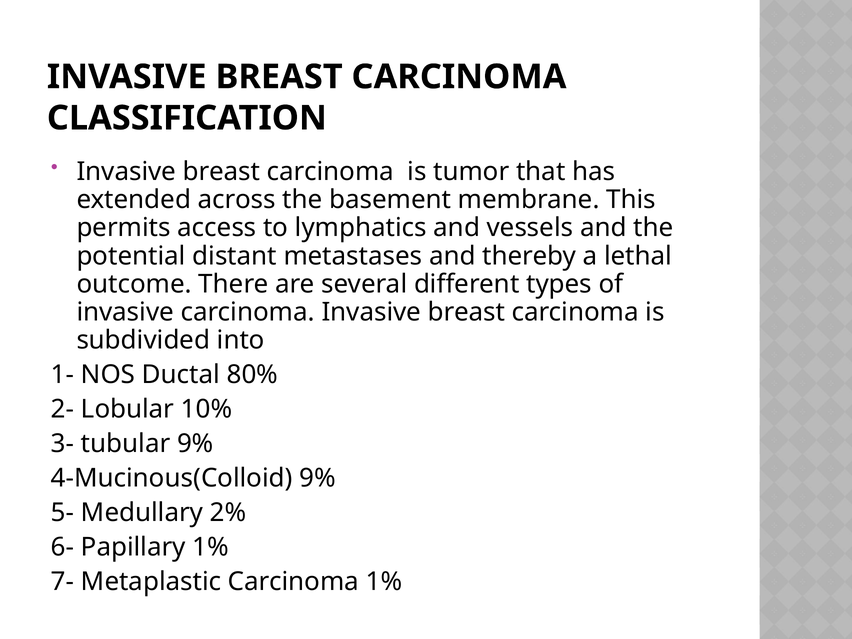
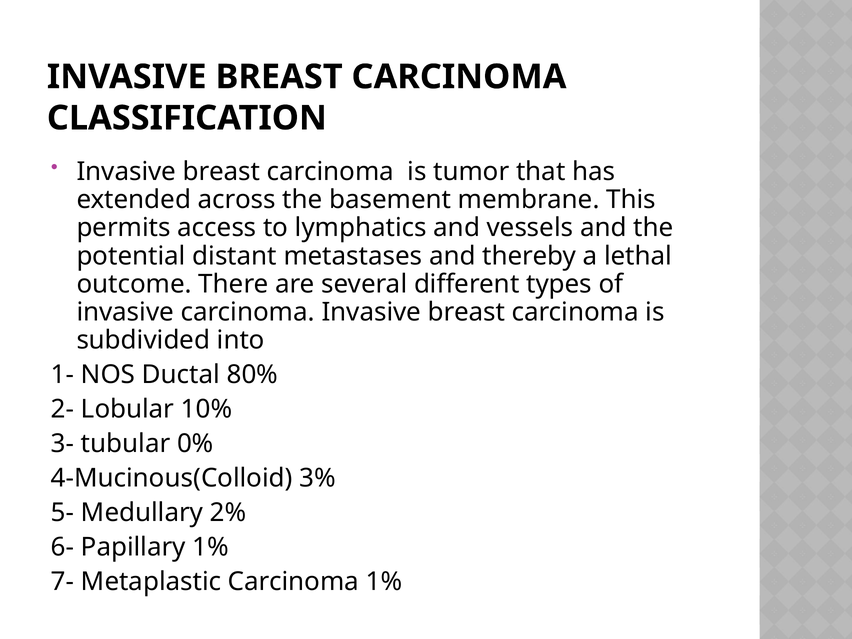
tubular 9%: 9% -> 0% (195, 444)
4-Mucinous(Colloid 9%: 9% -> 3% (318, 478)
